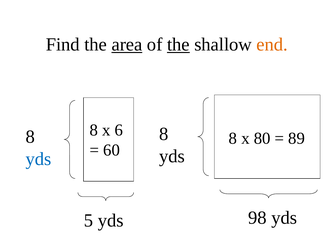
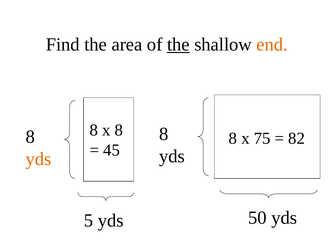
area underline: present -> none (127, 44)
x 6: 6 -> 8 (119, 130)
80: 80 -> 75 (262, 138)
89: 89 -> 82 (297, 138)
60: 60 -> 45 (112, 150)
yds colour: blue -> orange (38, 159)
98: 98 -> 50 (257, 217)
